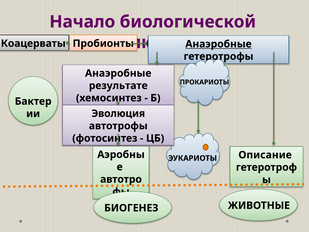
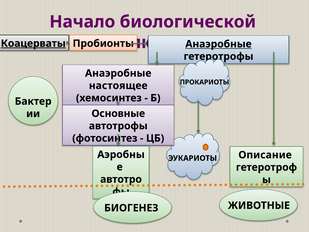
Коацерваты underline: none -> present (33, 43)
результате: результате -> настоящее (118, 86)
Эволюция: Эволюция -> Основные (118, 113)
